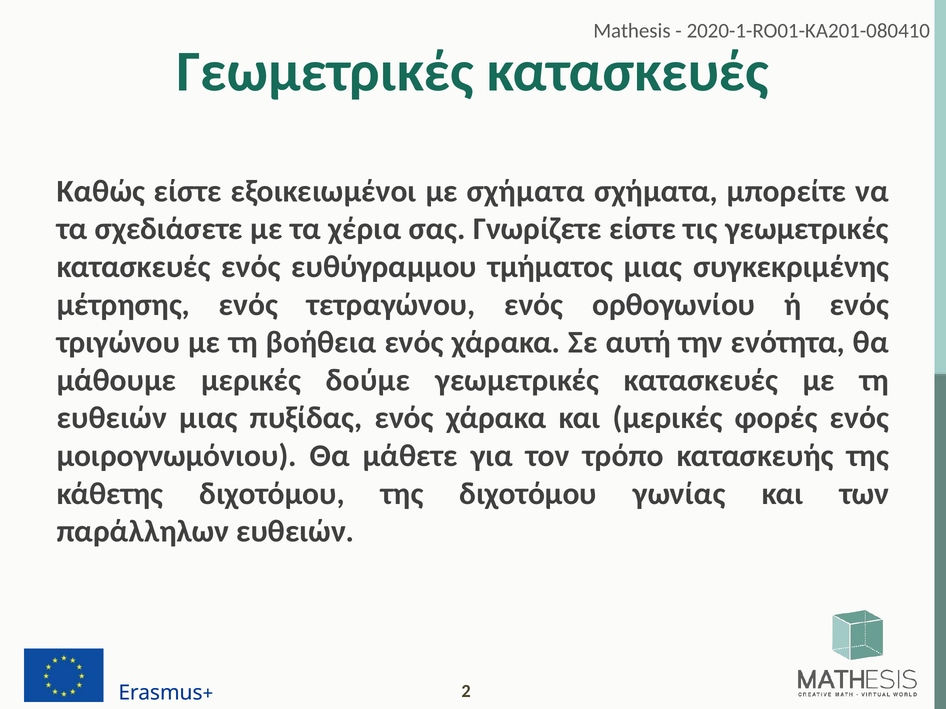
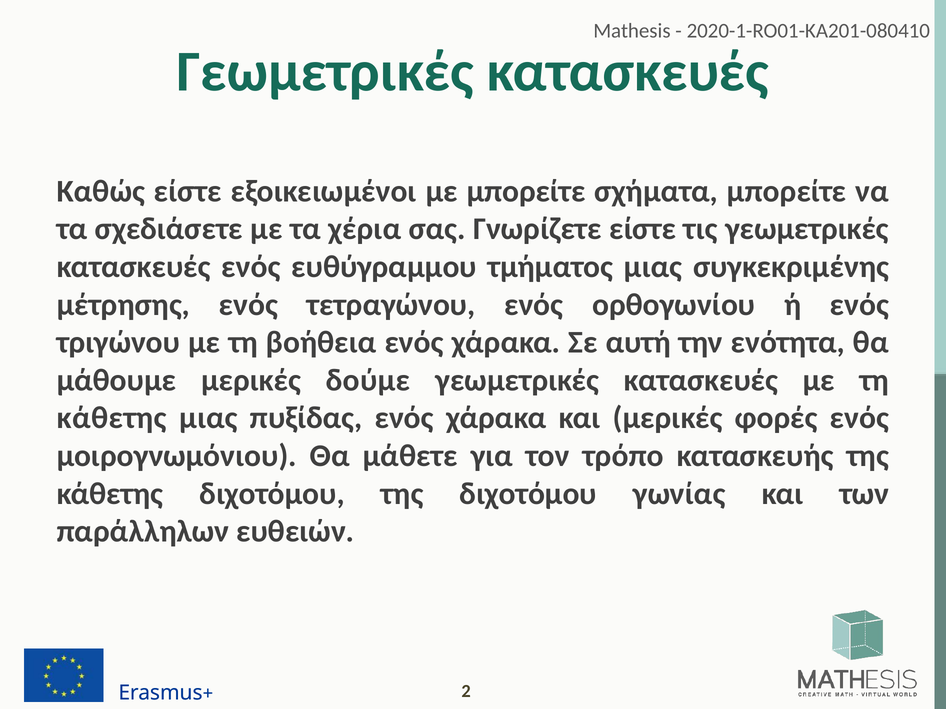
με σχήματα: σχήματα -> μπορείτε (526, 191)
ευθειών: ευθειών -> κάθετης (112, 418)
